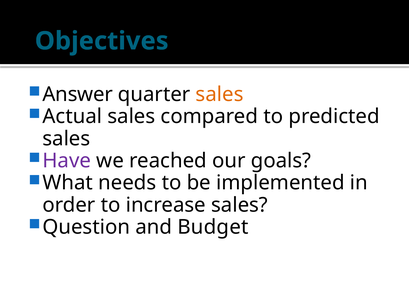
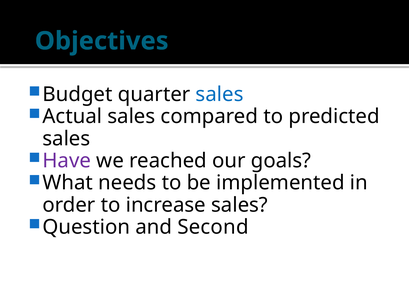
Answer: Answer -> Budget (78, 94)
sales colour: orange -> blue (220, 94)
Budget: Budget -> Second (213, 227)
